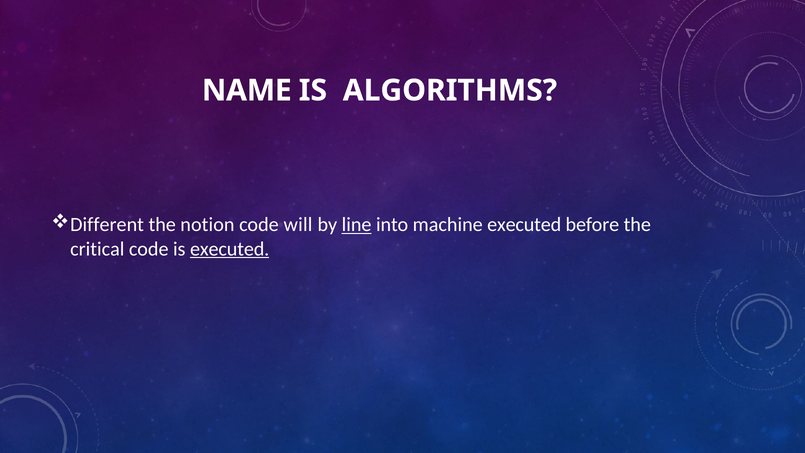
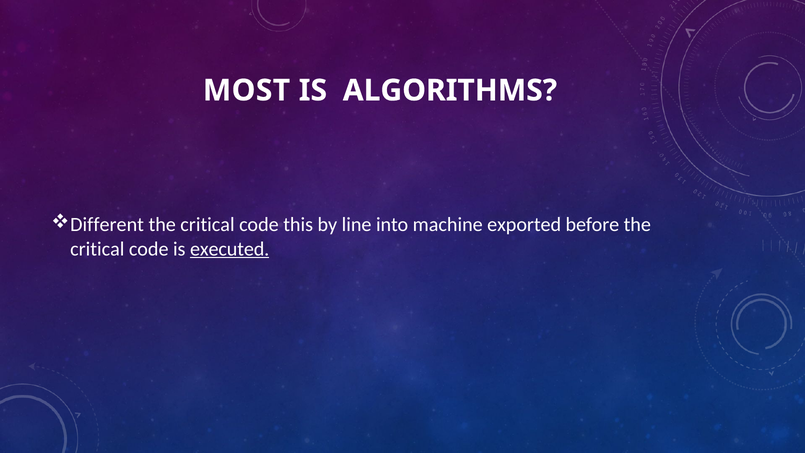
NAME: NAME -> MOST (246, 90)
notion: notion -> critical (207, 225)
will: will -> this (298, 225)
line underline: present -> none (357, 225)
machine executed: executed -> exported (524, 225)
